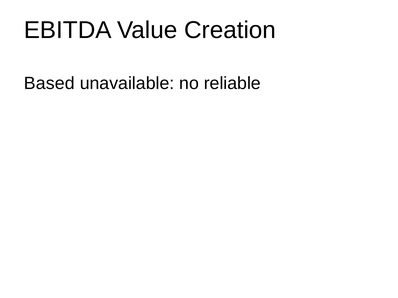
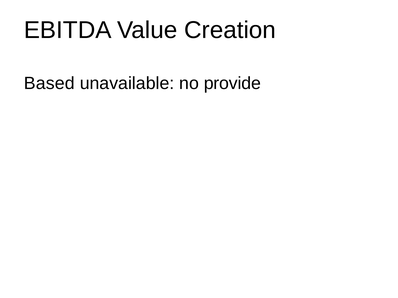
reliable: reliable -> provide (232, 83)
